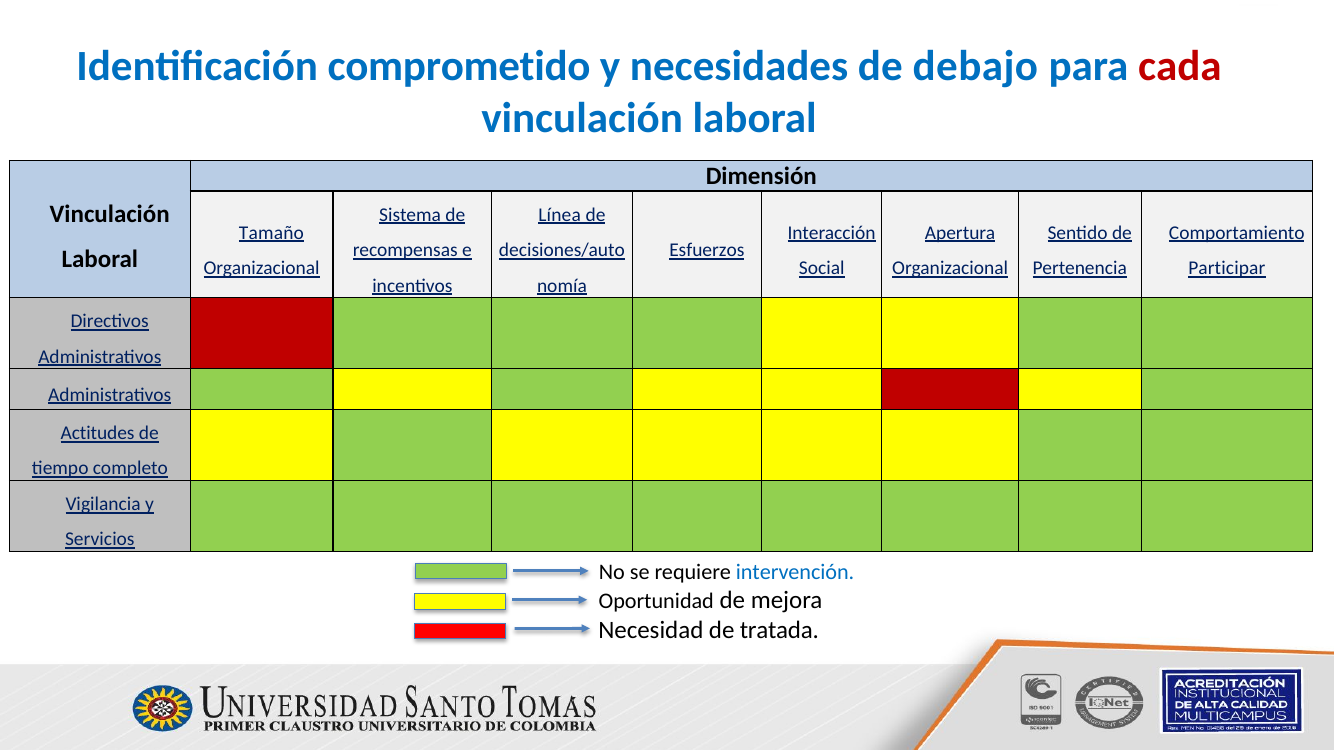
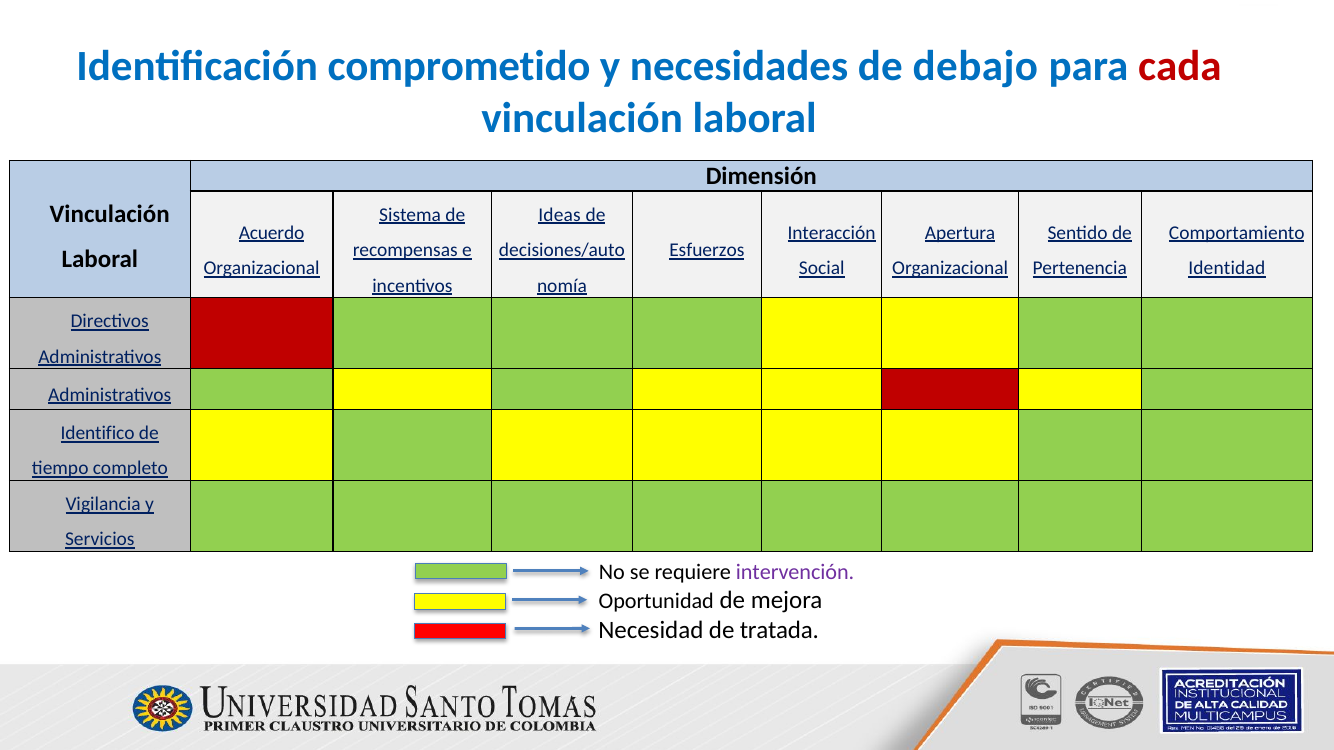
Línea: Línea -> Ideas (560, 215)
Tamaño: Tamaño -> Acuerdo (272, 233)
Participar: Participar -> Identidad (1227, 268)
Actitudes: Actitudes -> Identifico (98, 433)
intervención colour: blue -> purple (795, 573)
